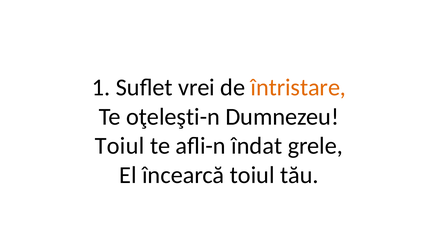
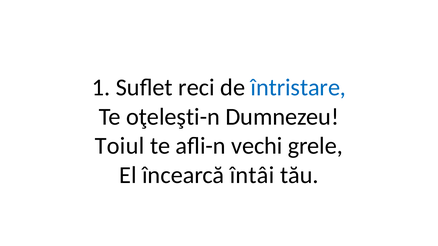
vrei: vrei -> reci (196, 88)
întristare colour: orange -> blue (298, 88)
îndat: îndat -> vechi (257, 146)
încearcă toiul: toiul -> întâi (252, 175)
